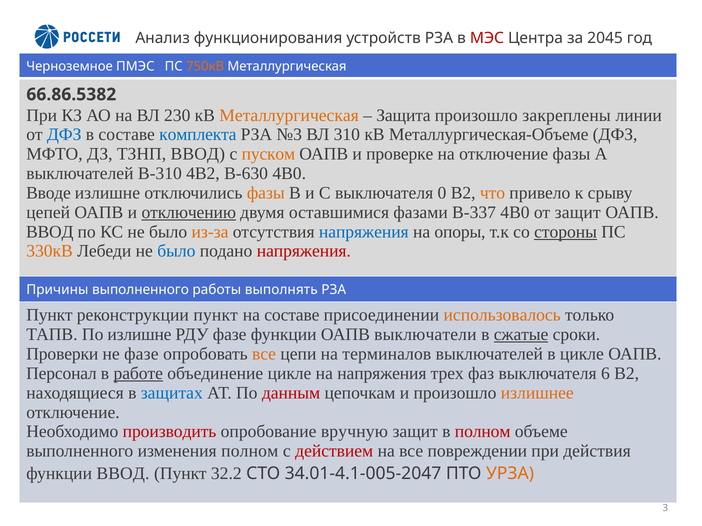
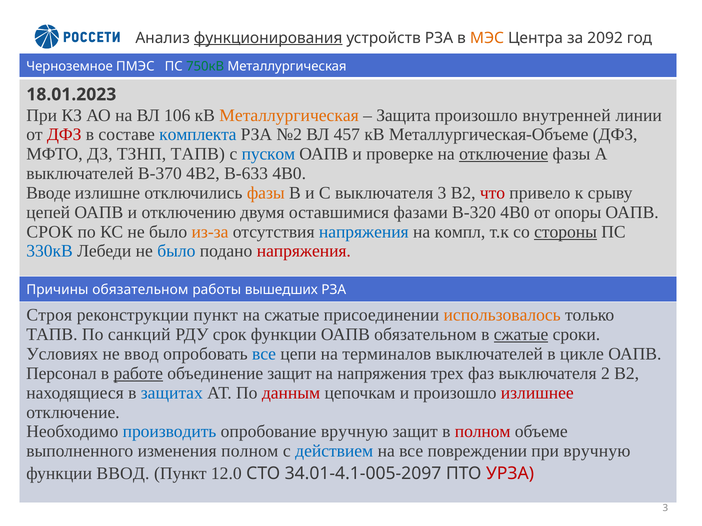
функционирования underline: none -> present (268, 38)
МЭС colour: red -> orange (487, 38)
2045: 2045 -> 2092 (605, 38)
750кВ colour: orange -> green (205, 66)
66.86.5382: 66.86.5382 -> 18.01.2023 (71, 95)
230: 230 -> 106 (177, 115)
закреплены: закреплены -> внутренней (567, 115)
ДФЗ colour: blue -> red (64, 135)
№3: №3 -> №2 (289, 135)
310: 310 -> 457 (347, 135)
ТЗНП ВВОД: ВВОД -> ТАПВ (198, 154)
пуском colour: orange -> blue (268, 154)
отключение underline: none -> present (504, 154)
В-310: В-310 -> В-370 (160, 174)
В-630: В-630 -> В-633 (246, 174)
выключателя 0: 0 -> 3 (442, 193)
что colour: orange -> red (493, 193)
отключению underline: present -> none (189, 213)
В-337: В-337 -> В-320 (474, 213)
от защит: защит -> опоры (578, 213)
ВВОД: ВВОД -> СРОК (50, 232)
опоры: опоры -> компл (460, 232)
330кВ colour: orange -> blue (50, 251)
Причины выполненного: выполненного -> обязательном (140, 290)
выполнять: выполнять -> вышедших (281, 290)
Пункт: Пункт -> Строя (49, 315)
на составе: составе -> сжатые (292, 315)
По излишне: излишне -> санкций (139, 335)
РДУ фазе: фазе -> срок (230, 335)
ОАПВ выключатели: выключатели -> обязательном (425, 335)
Проверки: Проверки -> Условиях (62, 354)
не фазе: фазе -> ввод (141, 354)
все colour: orange -> blue (264, 354)
объединение цикле: цикле -> защит (290, 374)
6: 6 -> 2 (605, 374)
излишнее colour: orange -> red (537, 393)
производить colour: red -> blue (170, 432)
действием colour: red -> blue (334, 451)
при действия: действия -> вручную (597, 451)
32.2: 32.2 -> 12.0 (226, 474)
34.01-4.1-005-2047: 34.01-4.1-005-2047 -> 34.01-4.1-005-2097 (363, 474)
УРЗА colour: orange -> red (510, 474)
